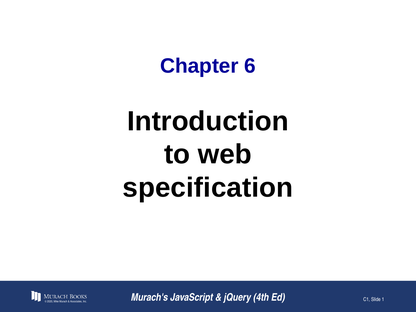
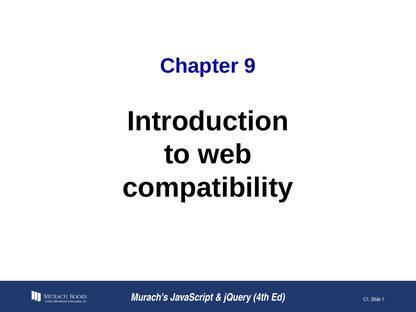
6: 6 -> 9 (250, 66)
specification: specification -> compatibility (208, 188)
